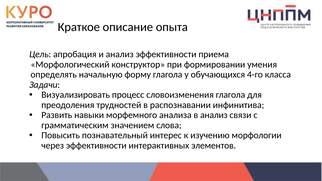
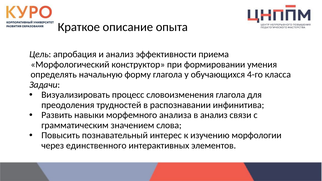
через эффективности: эффективности -> единственного (96, 146)
